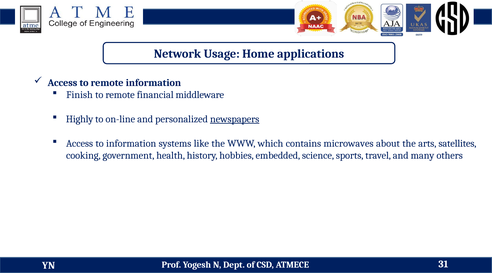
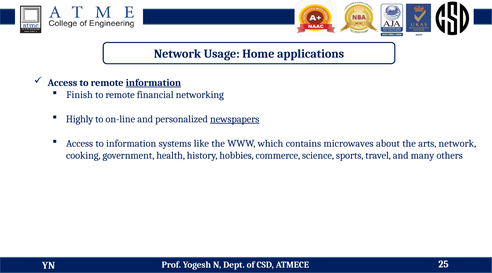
information underline: none -> present (153, 83)
middleware: middleware -> networking (200, 95)
arts satellites: satellites -> network (457, 144)
embedded: embedded -> commerce (278, 156)
31: 31 -> 25 (443, 265)
